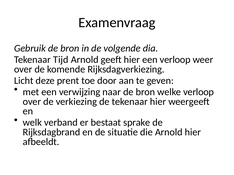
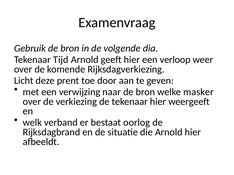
welke verloop: verloop -> masker (198, 92)
sprake: sprake -> oorlog (137, 123)
